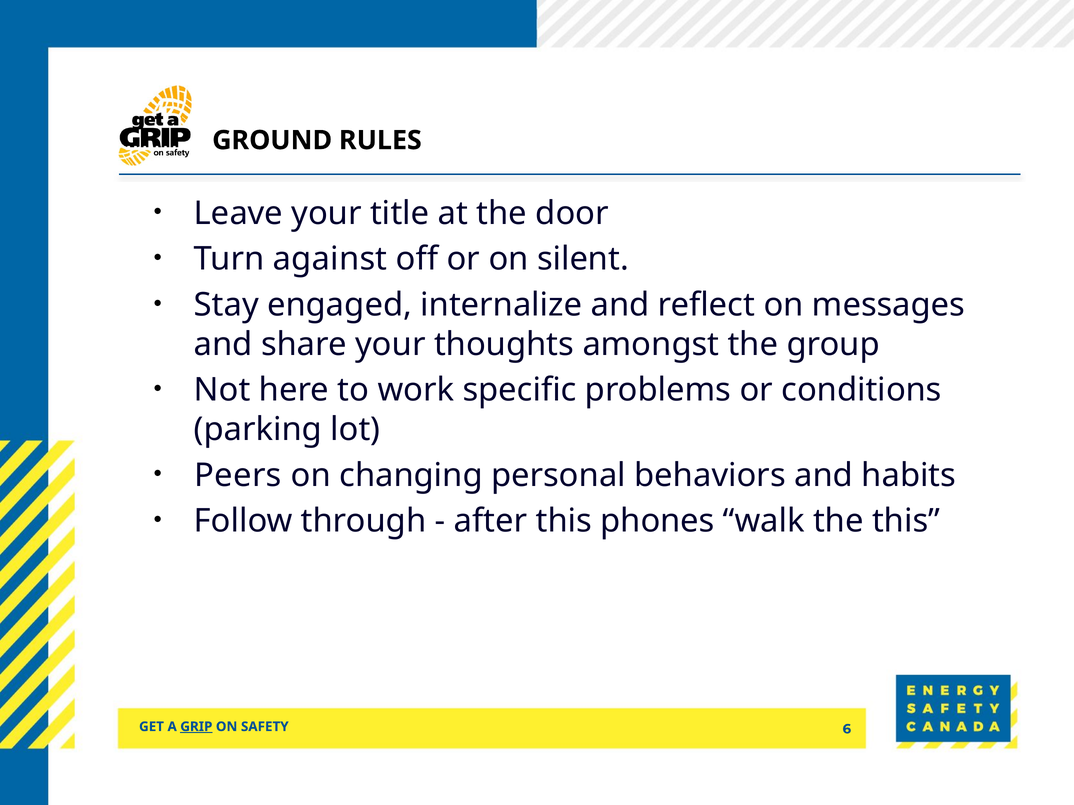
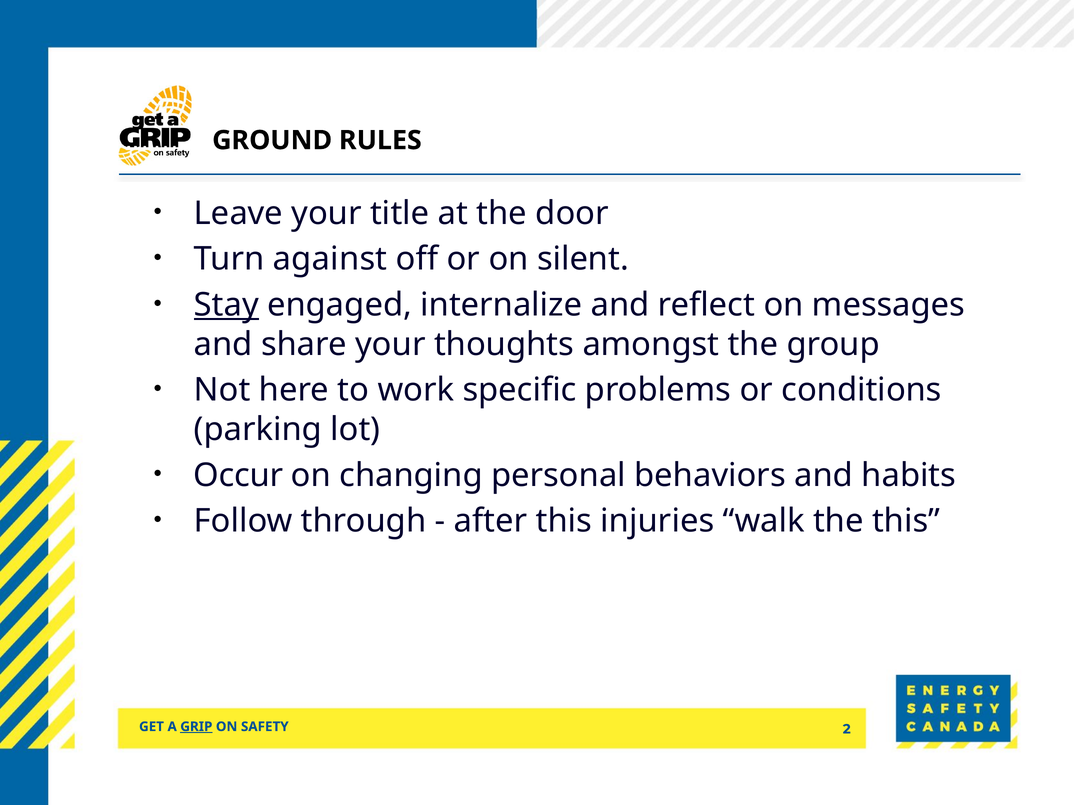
Stay underline: none -> present (226, 305)
Peers: Peers -> Occur (238, 476)
phones: phones -> injuries (657, 521)
6: 6 -> 2 (847, 729)
